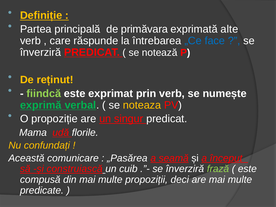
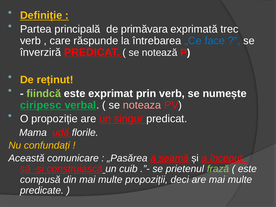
alte: alte -> trec (229, 29)
exprimă: exprimă -> ciripesc (41, 105)
noteaza colour: yellow -> pink (142, 105)
înverziră: înverziră -> prietenul (185, 169)
